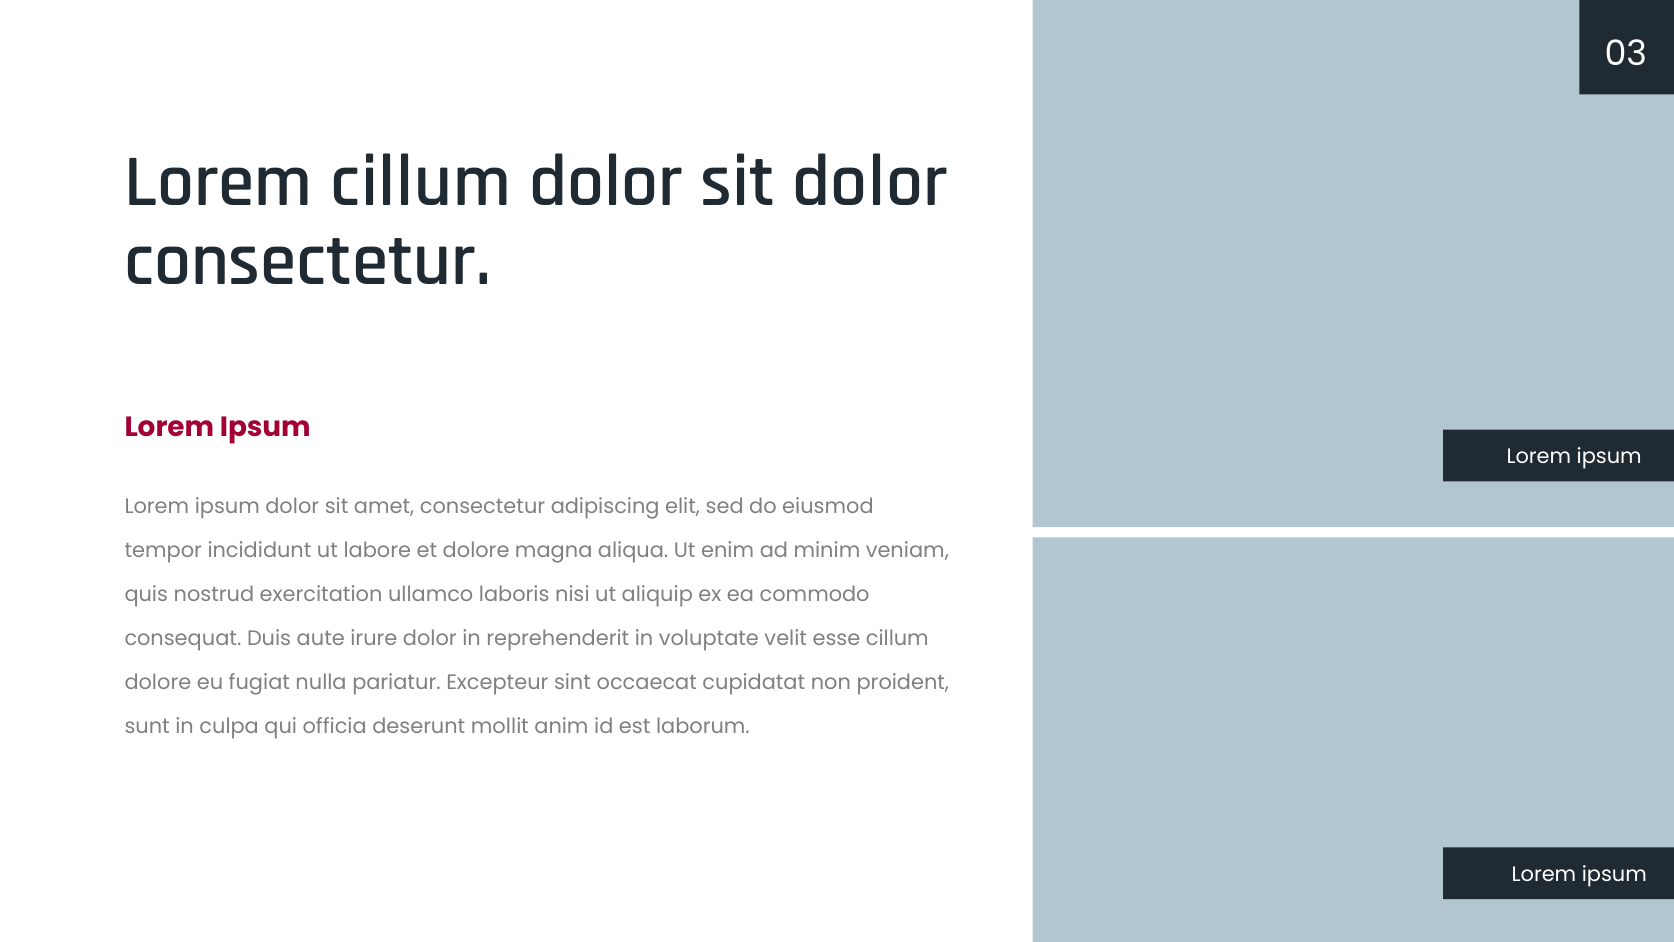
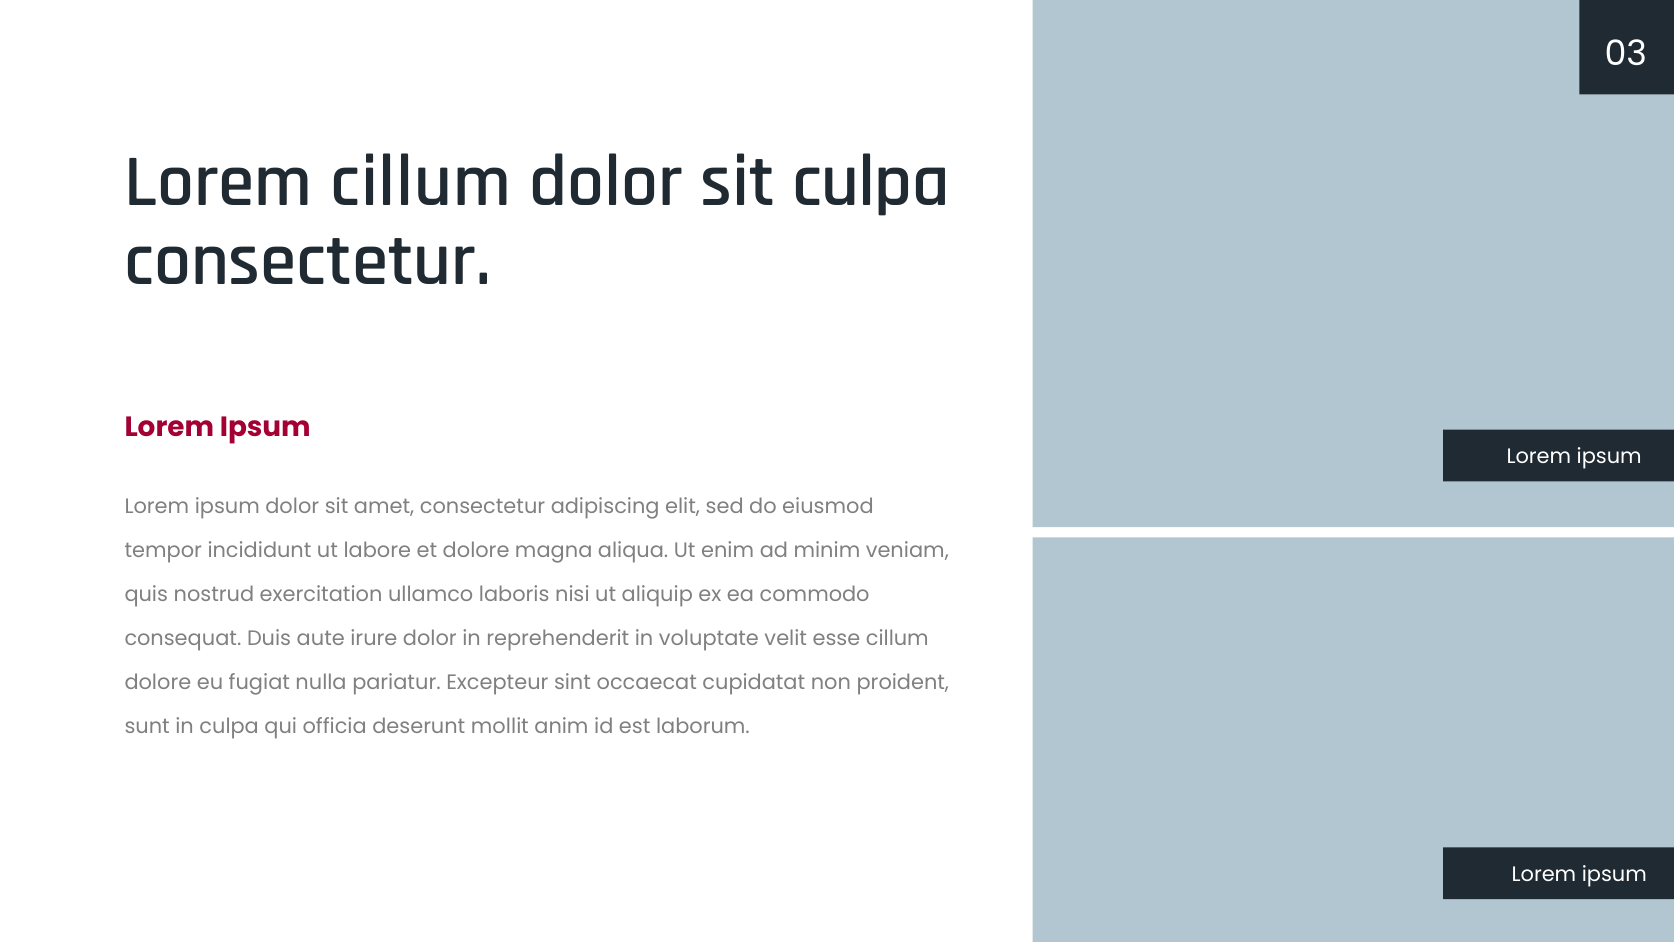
sit dolor: dolor -> culpa (871, 181)
